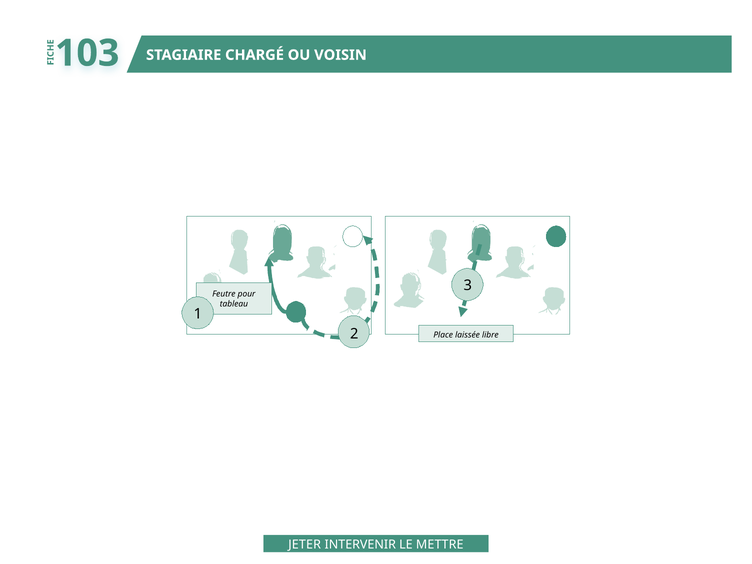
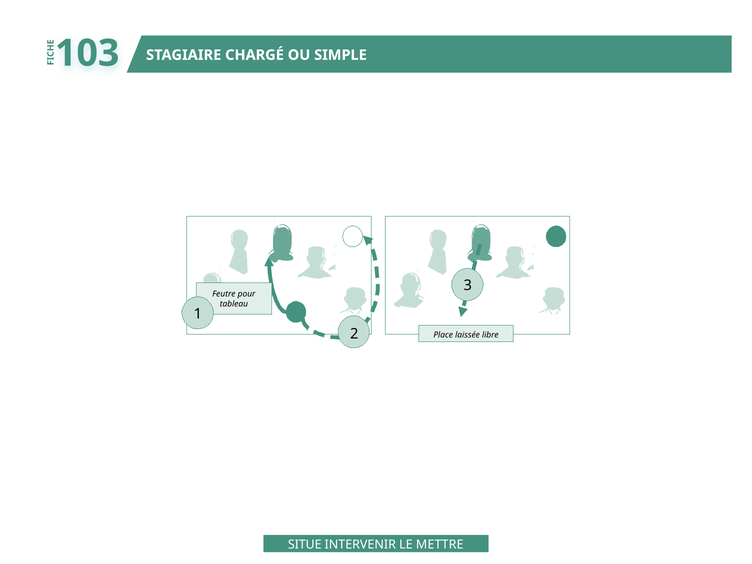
VOISIN: VOISIN -> SIMPLE (340, 55)
JETER: JETER -> SITUE (305, 544)
